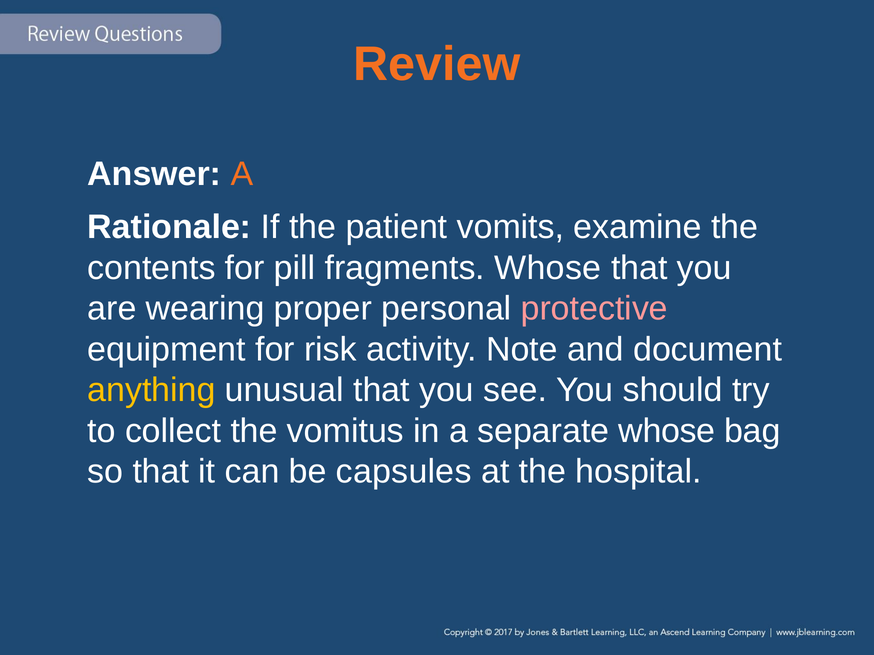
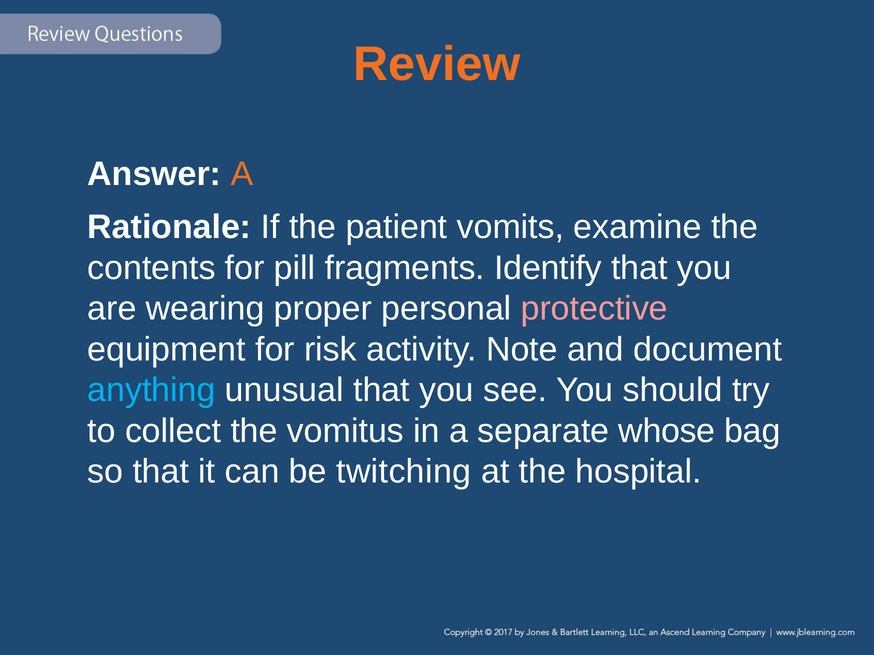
fragments Whose: Whose -> Identify (548, 268)
anything colour: yellow -> light blue (152, 391)
capsules: capsules -> twitching (404, 472)
